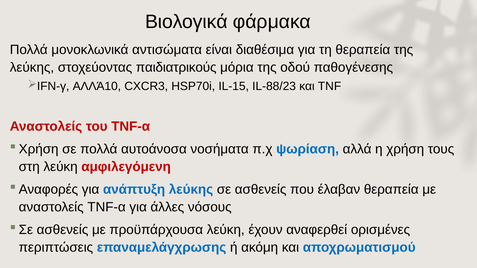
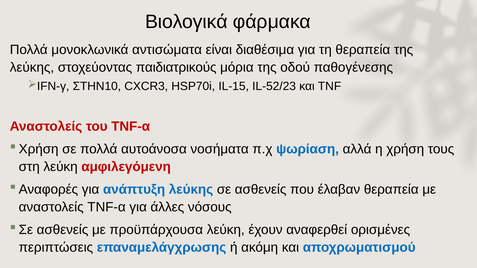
ΑΛΛΆ10: ΑΛΛΆ10 -> ΣΤΗΝ10 (97, 86)
IL-88/23: IL-88/23 -> IL-52/23 (274, 86)
